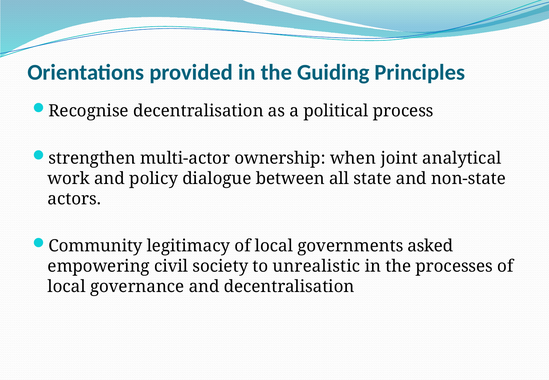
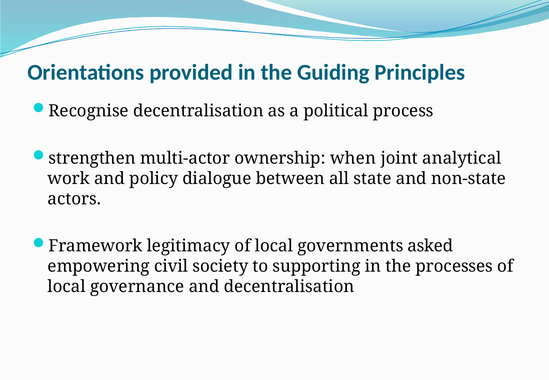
Community: Community -> Framework (95, 246)
unrealistic: unrealistic -> supporting (317, 266)
